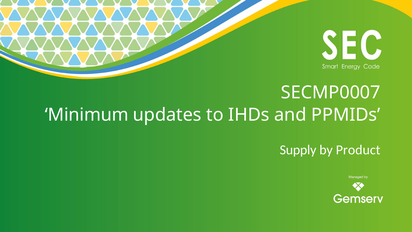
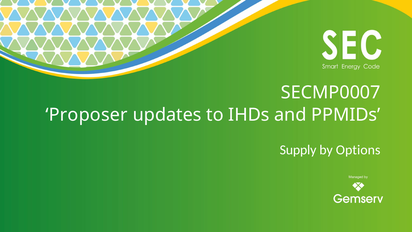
Minimum: Minimum -> Proposer (87, 115)
Product: Product -> Options (358, 150)
